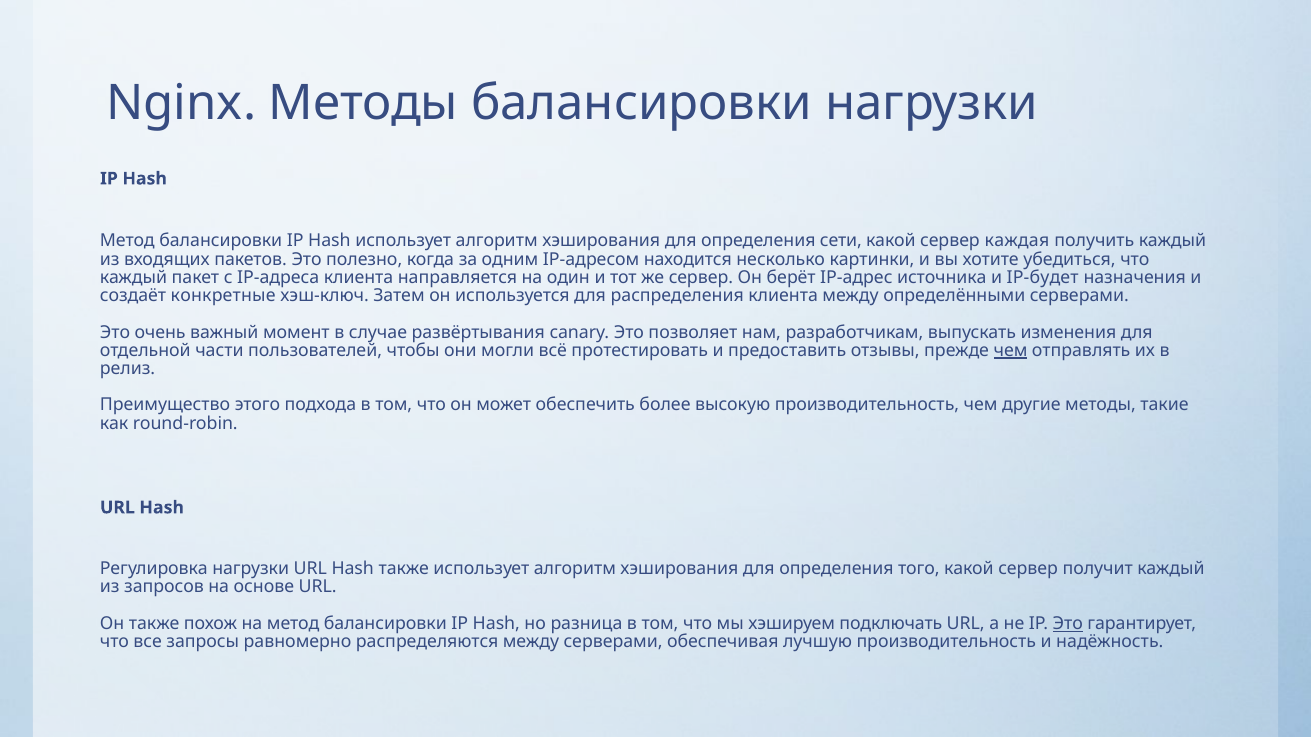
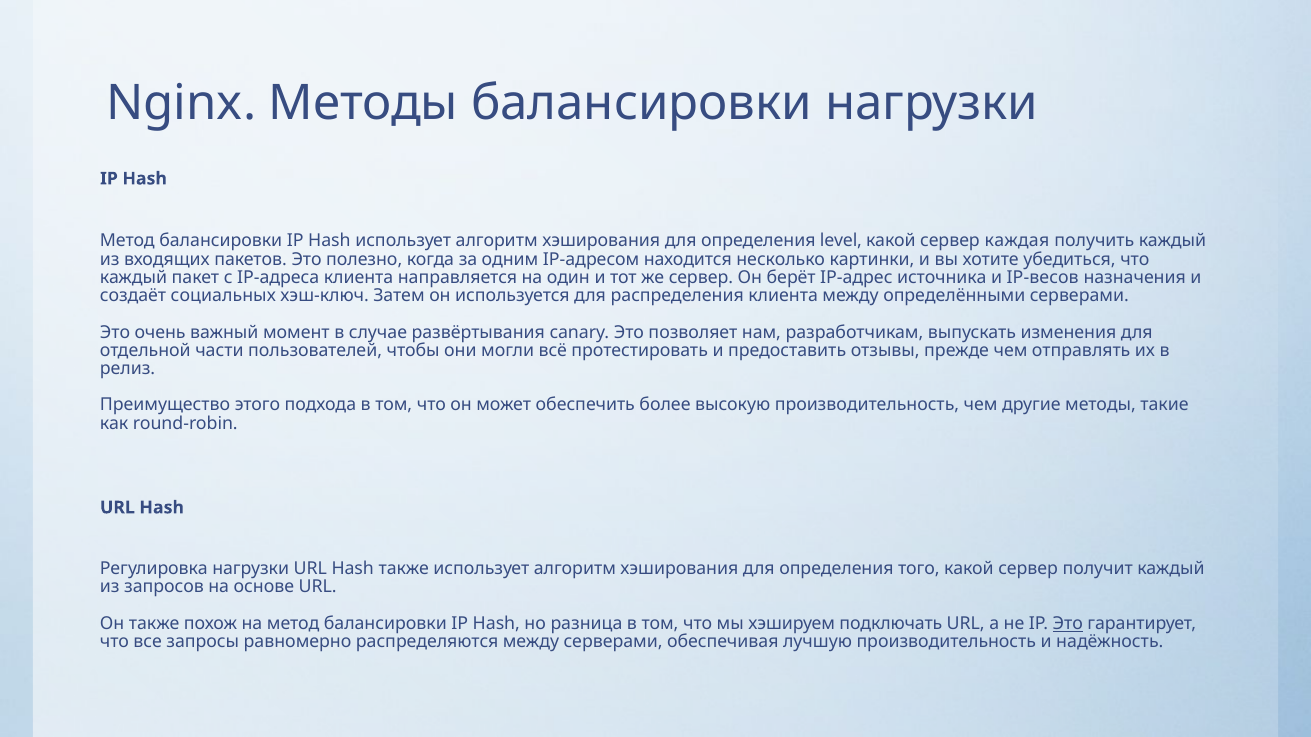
сети: сети -> level (841, 241)
IP-будет: IP-будет -> IP-весов (1043, 278)
конкретные: конкретные -> социальных (223, 296)
чем underline: present -> none (1011, 351)
